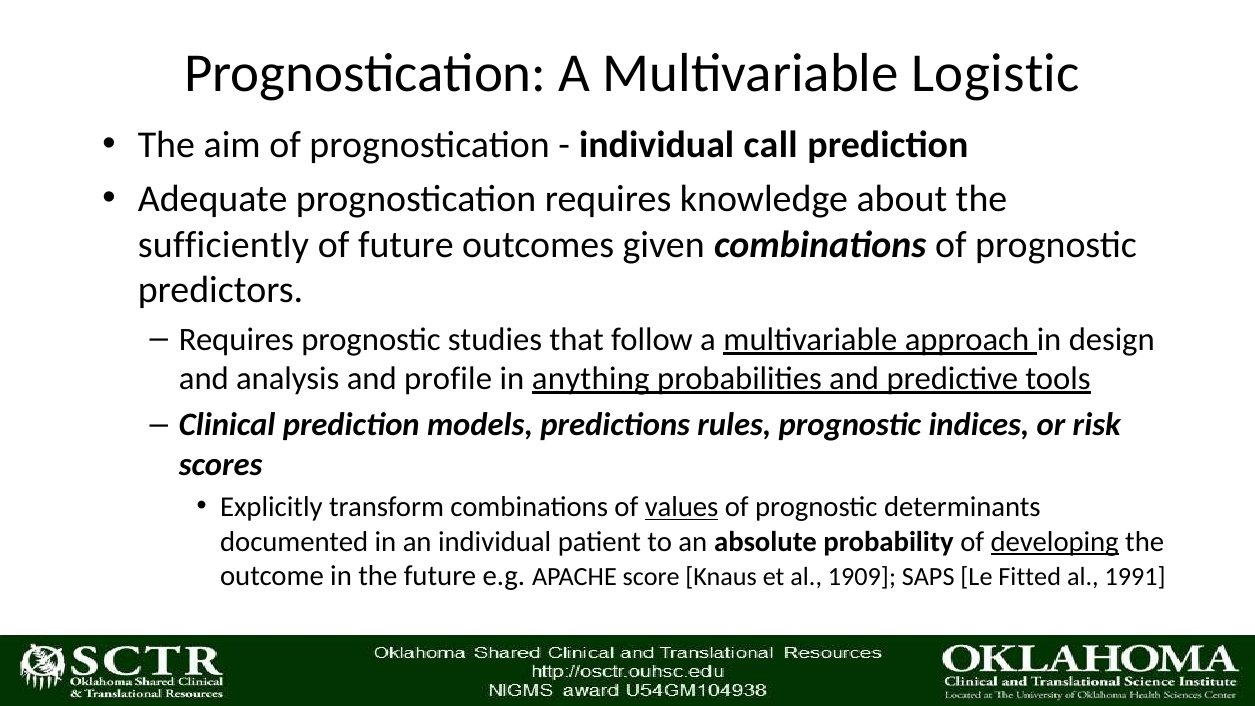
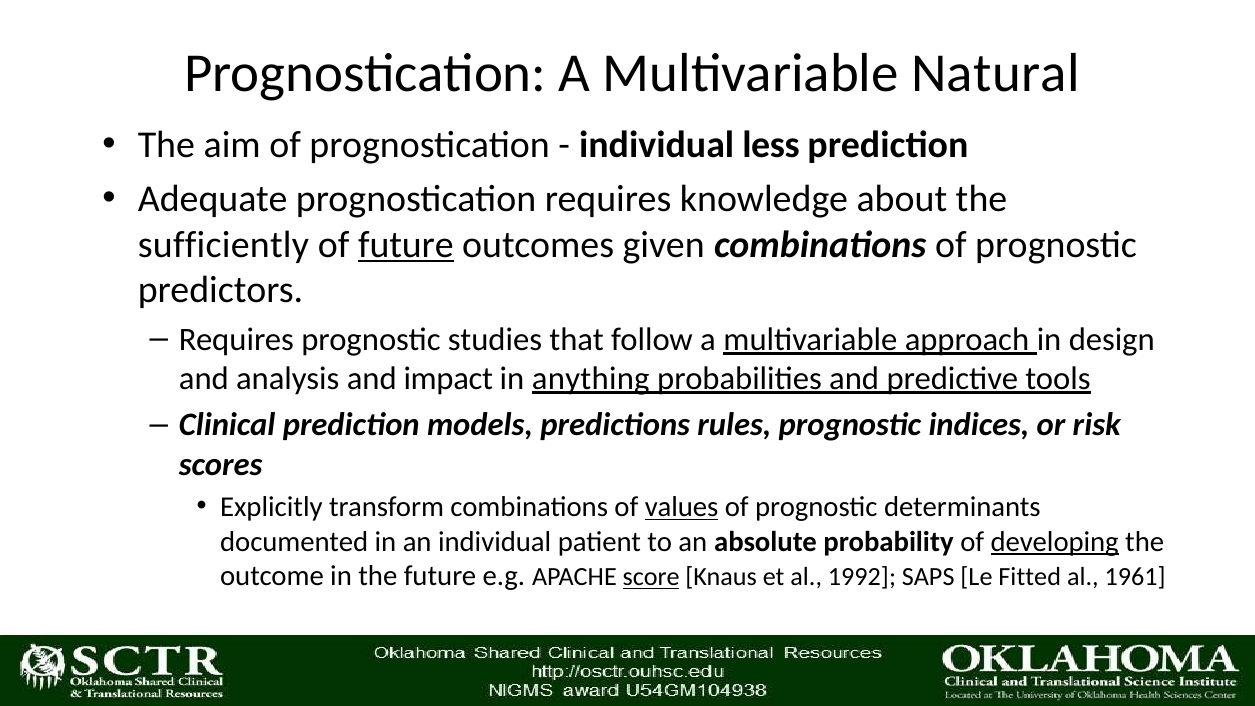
Logistic: Logistic -> Natural (996, 73)
call: call -> less (771, 145)
future underline: none -> present (406, 245)
profile: profile -> impact (448, 379)
score underline: none -> present (651, 577)
1909: 1909 -> 1992 (862, 577)
1991: 1991 -> 1961 (1135, 577)
